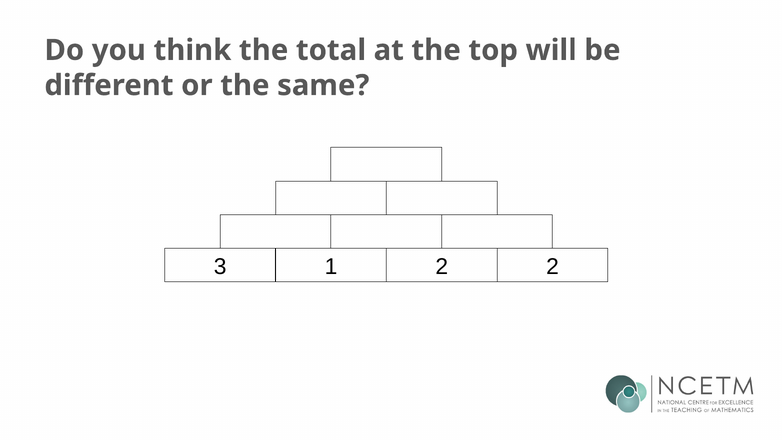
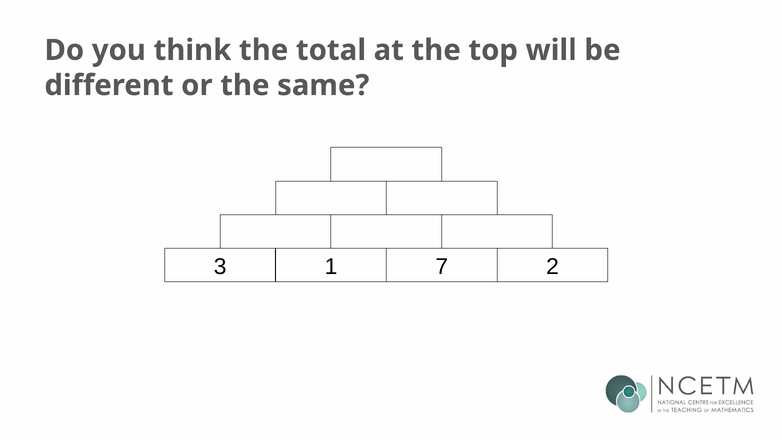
1 2: 2 -> 7 (442, 266)
